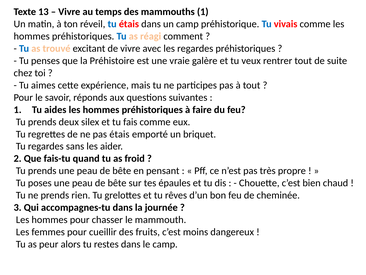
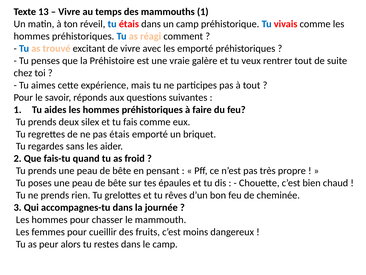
les regardes: regardes -> emporté (195, 48)
